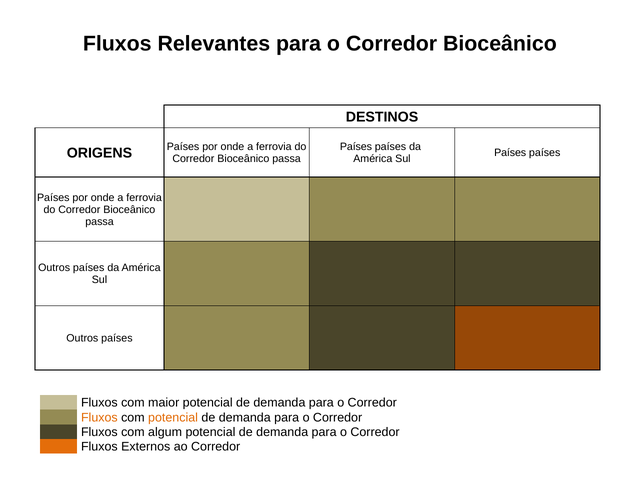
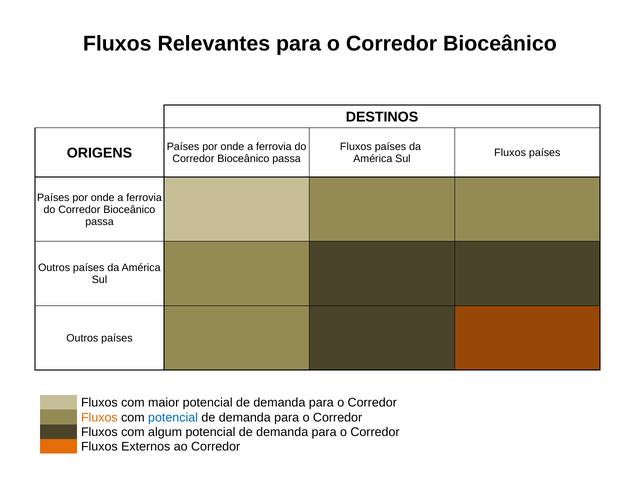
Países: Países -> Fluxos (356, 147)
Países: Países -> Fluxos (510, 153)
potencial colour: orange -> blue (173, 418)
